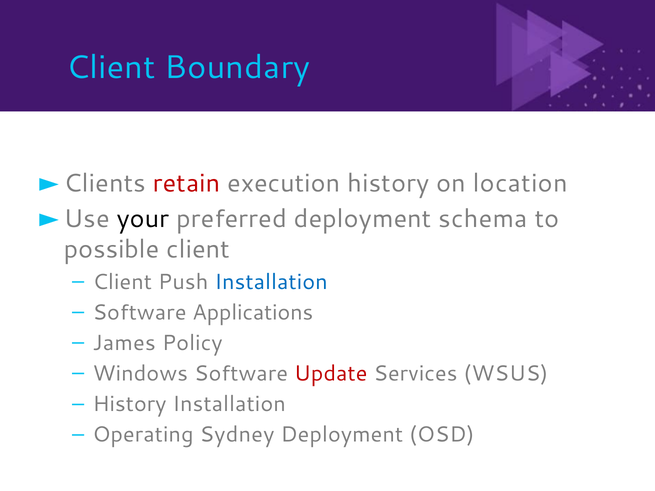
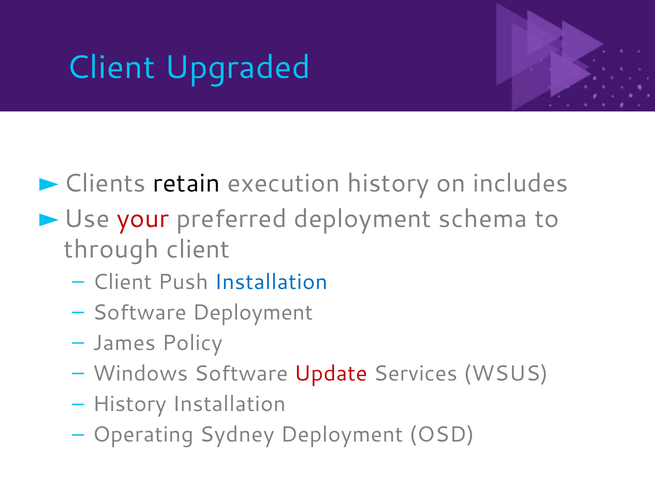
Boundary: Boundary -> Upgraded (238, 68)
retain colour: red -> black (187, 183)
location: location -> includes (520, 183)
your colour: black -> red (143, 219)
possible: possible -> through (111, 250)
Software Applications: Applications -> Deployment (253, 313)
